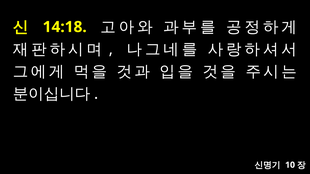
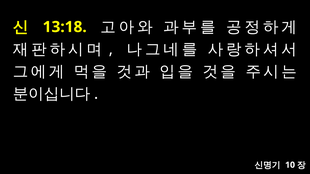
14:18: 14:18 -> 13:18 (65, 27)
